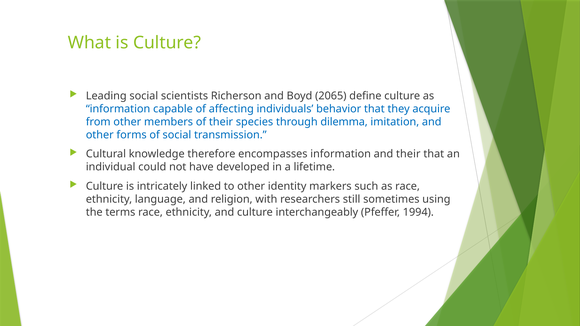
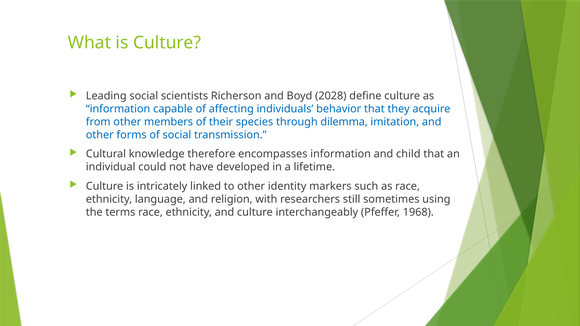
2065: 2065 -> 2028 (331, 96)
and their: their -> child (408, 154)
1994: 1994 -> 1968 (418, 212)
